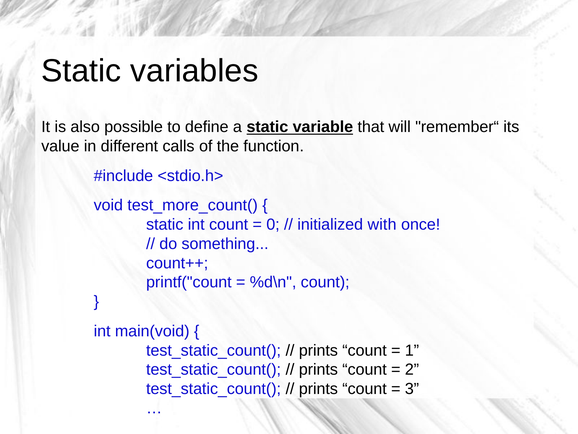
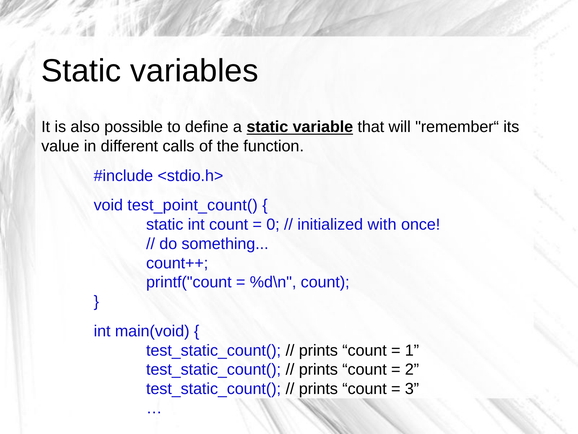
test_more_count(: test_more_count( -> test_point_count( (193, 205)
